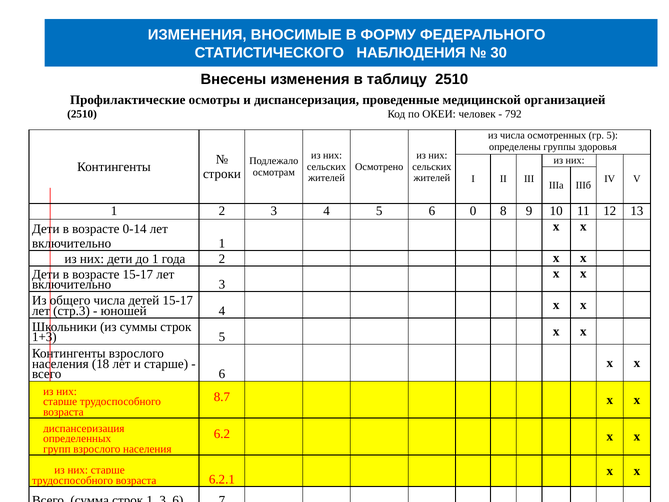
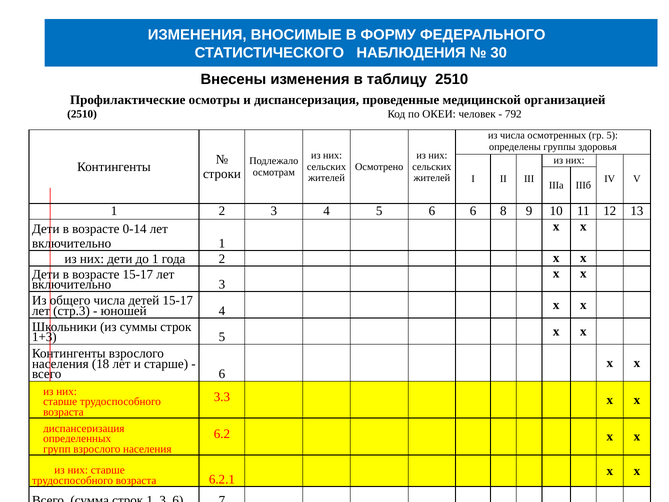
6 0: 0 -> 6 (473, 211)
8.7: 8.7 -> 3.3 (222, 397)
